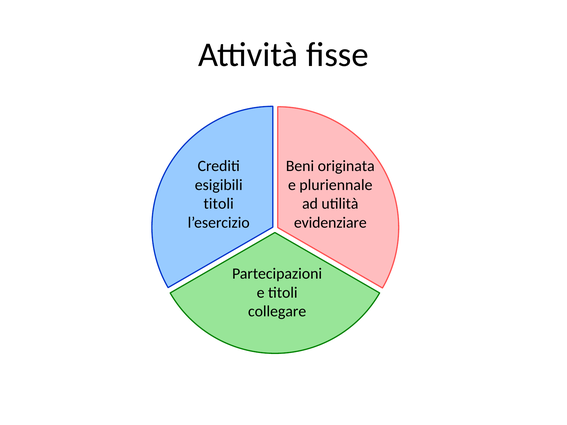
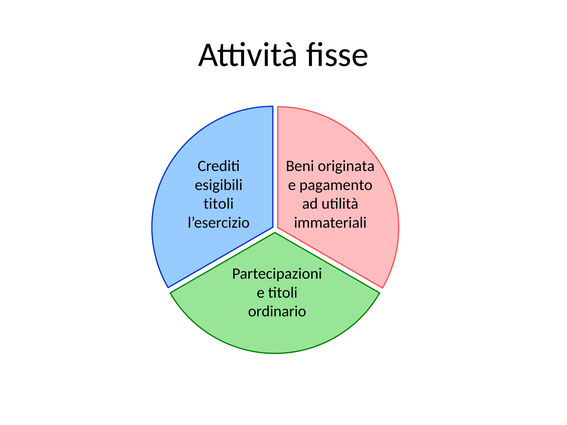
pluriennale: pluriennale -> pagamento (336, 185)
evidenziare: evidenziare -> immateriali (330, 223)
collegare: collegare -> ordinario (277, 312)
